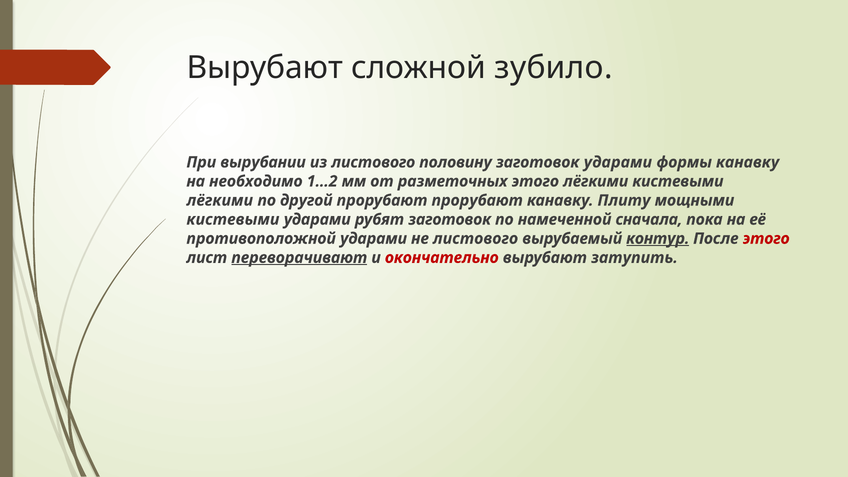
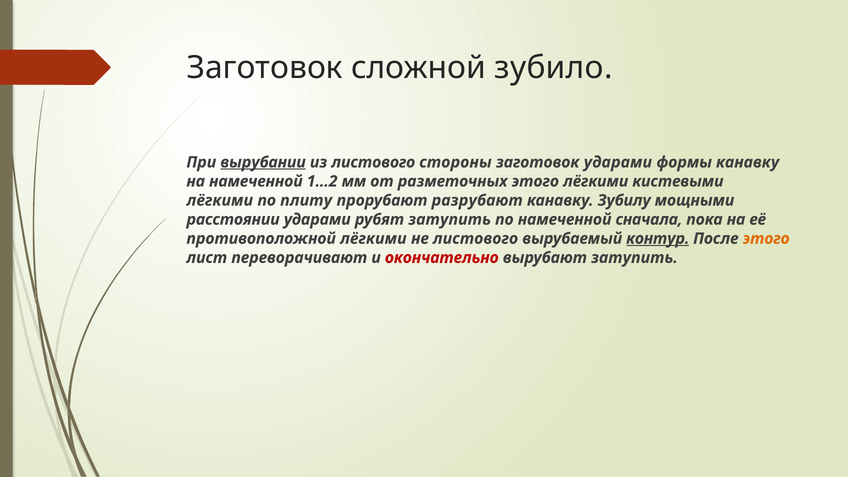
Вырубают: Вырубают -> Заготовок (265, 68)
вырубании underline: none -> present (263, 162)
половину: половину -> стороны (455, 162)
на необходимо: необходимо -> намеченной (256, 181)
другой: другой -> плиту (306, 200)
прорубают прорубают: прорубают -> разрубают (477, 200)
Плиту: Плиту -> Зубилу (624, 200)
кистевыми: кистевыми -> расстоянии (233, 219)
рубят заготовок: заготовок -> затупить (450, 219)
противоположной ударами: ударами -> лёгкими (373, 239)
этого colour: red -> orange (766, 239)
переворачивают underline: present -> none (299, 258)
